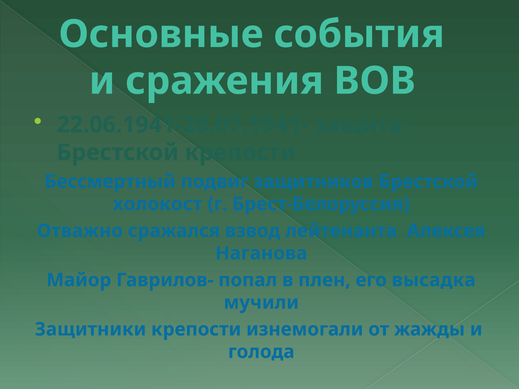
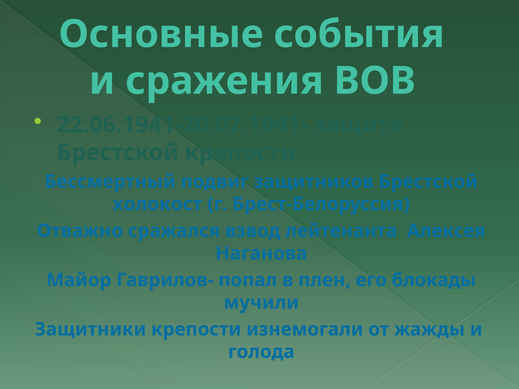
высадка: высадка -> блокады (434, 280)
